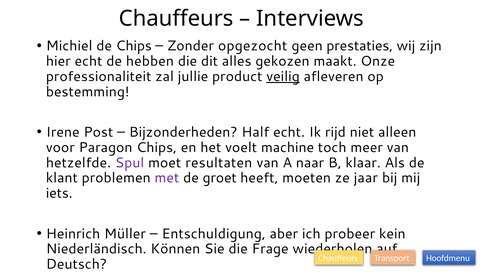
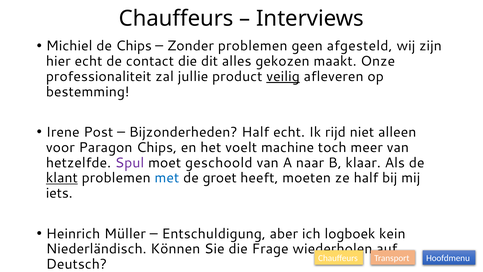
Zonder opgezocht: opgezocht -> problemen (253, 46)
prestaties: prestaties -> afgesteld (360, 46)
hebben: hebben -> contact (150, 61)
resultaten: resultaten -> geschoold (219, 163)
klant underline: none -> present (62, 178)
met colour: purple -> blue (167, 178)
ze jaar: jaar -> half (366, 178)
probeer: probeer -> logboek (350, 233)
